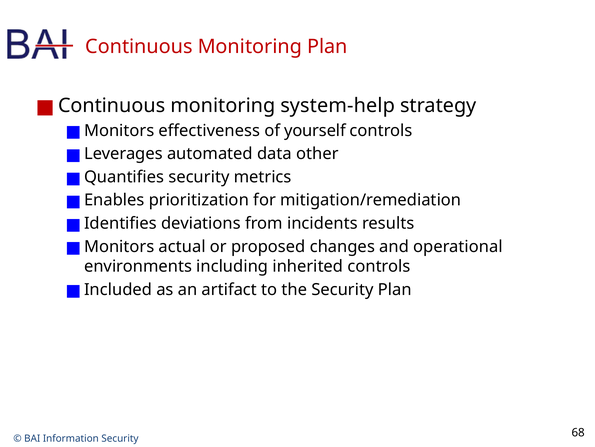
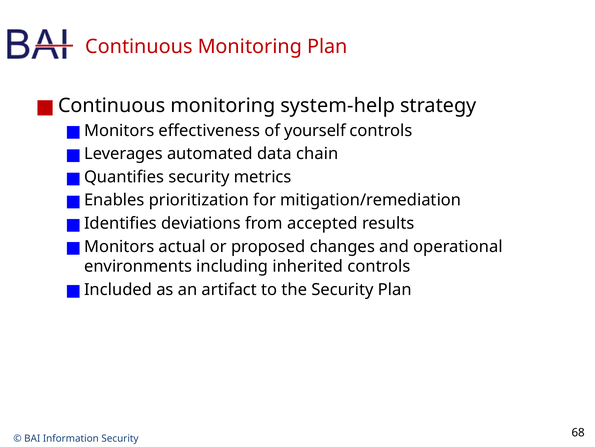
other: other -> chain (317, 154)
incidents: incidents -> accepted (322, 223)
